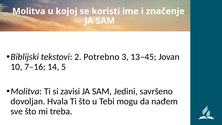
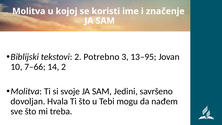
13–45: 13–45 -> 13–95 (144, 57)
7–16: 7–16 -> 7–66 (35, 67)
14 5: 5 -> 2 (64, 67)
zavisi: zavisi -> svoje (70, 91)
